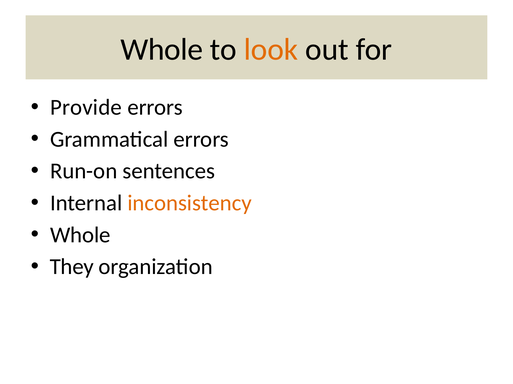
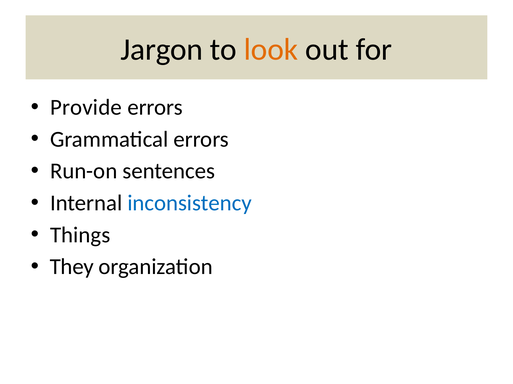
Whole: Whole -> Jargon (162, 50)
inconsistency colour: orange -> blue (190, 203)
Whole: Whole -> Things (80, 235)
